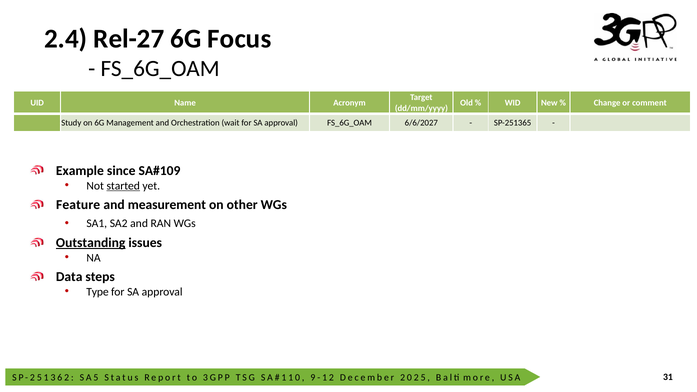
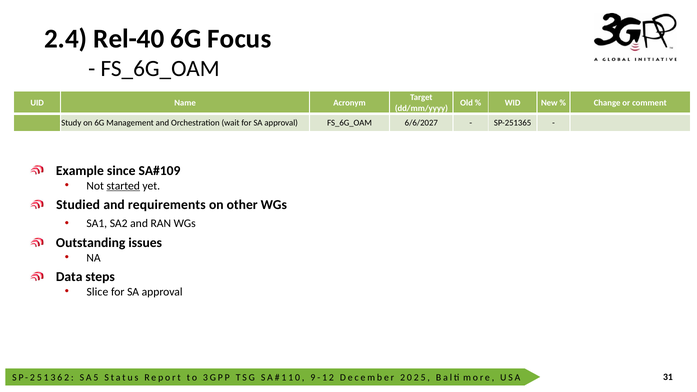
Rel-27: Rel-27 -> Rel-40 (129, 39)
Feature: Feature -> Studied (78, 205)
measurement: measurement -> requirements (167, 205)
Outstanding underline: present -> none (91, 243)
Type: Type -> Slice (97, 292)
